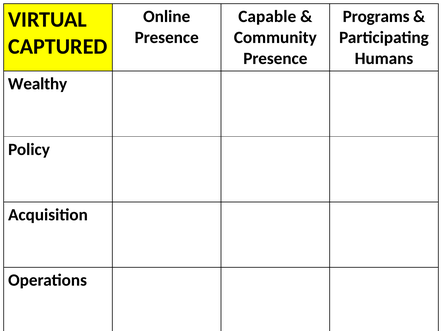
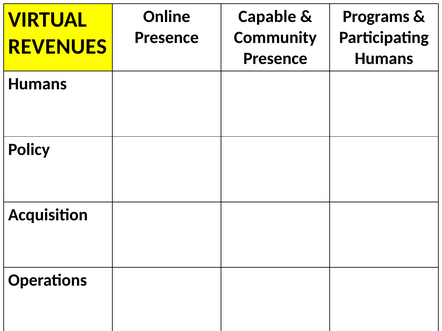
CAPTURED: CAPTURED -> REVENUES (58, 47)
Wealthy: Wealthy -> Humans (37, 84)
